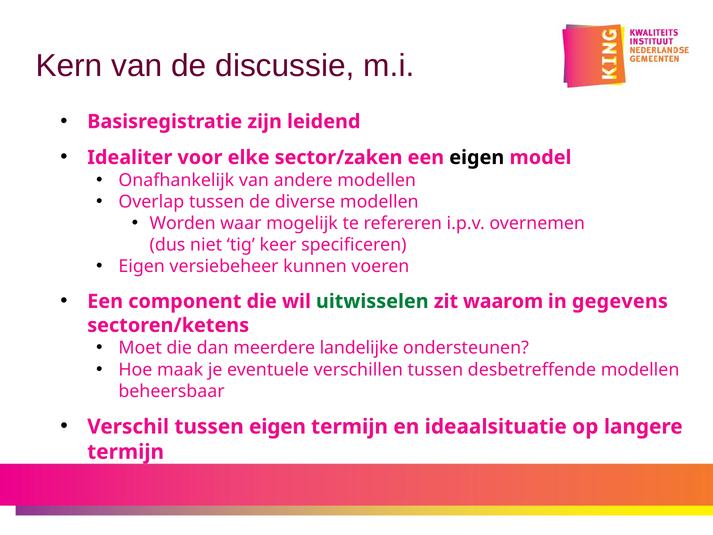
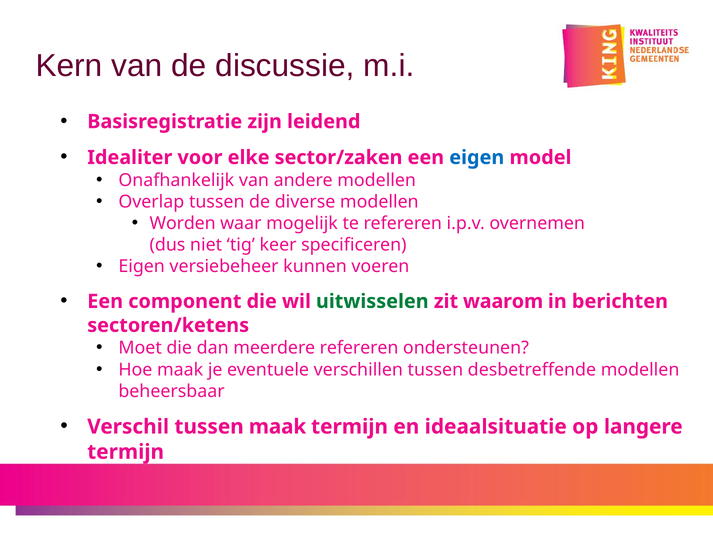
eigen colour: black -> blue (477, 157)
gegevens: gegevens -> berichten (620, 301)
meerdere landelijke: landelijke -> refereren (359, 348)
tussen eigen: eigen -> maak (277, 427)
